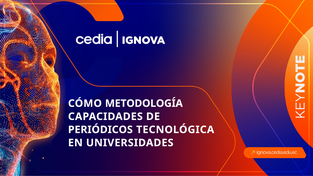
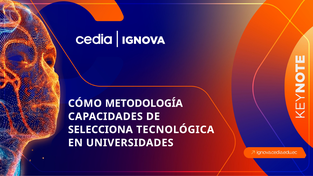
PERIÓDICOS: PERIÓDICOS -> SELECCIONA (100, 130)
